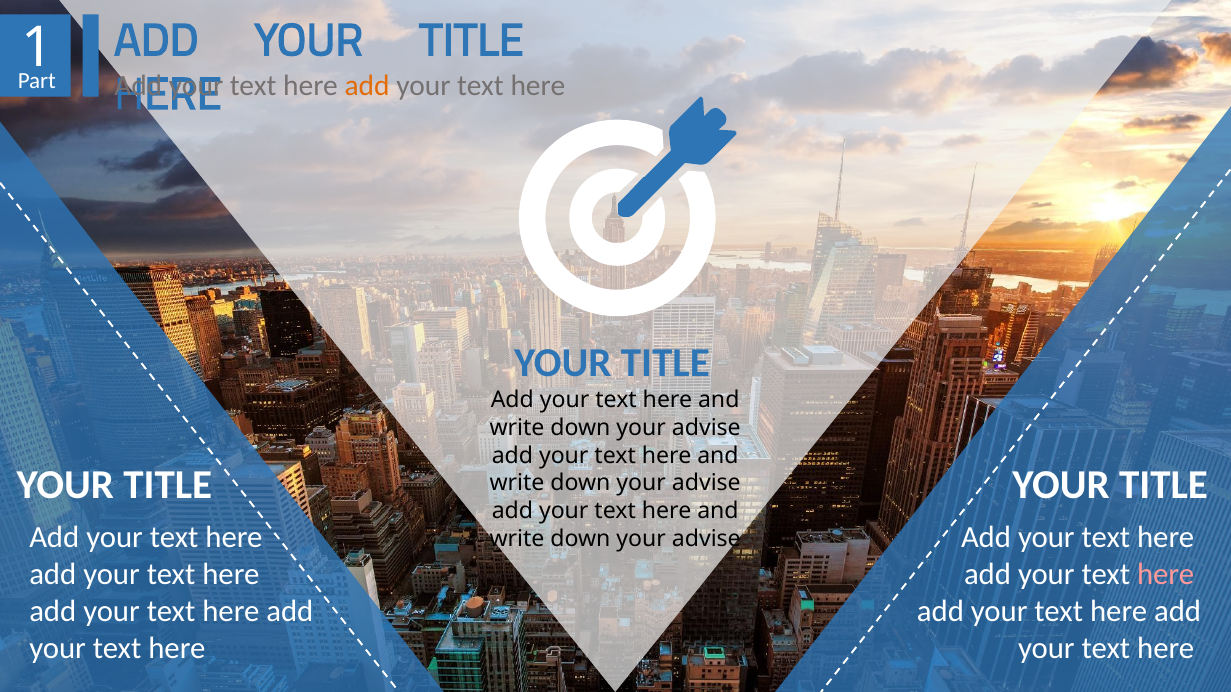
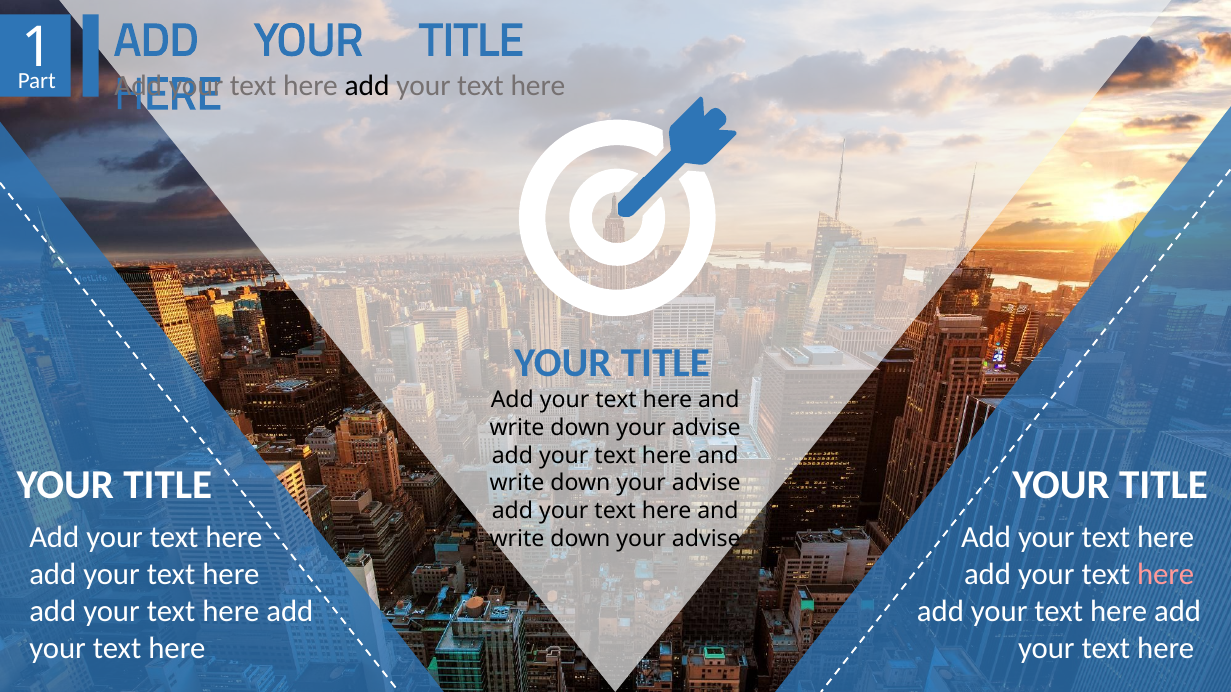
add colour: orange -> black (367, 86)
